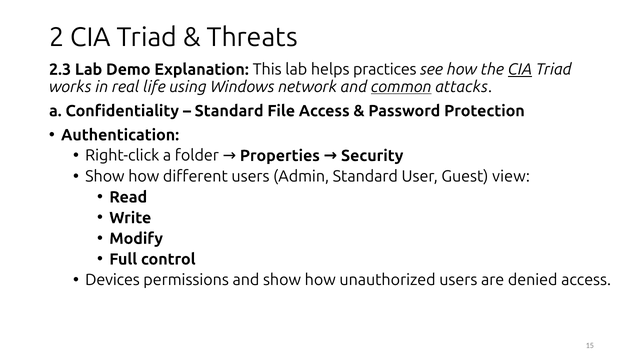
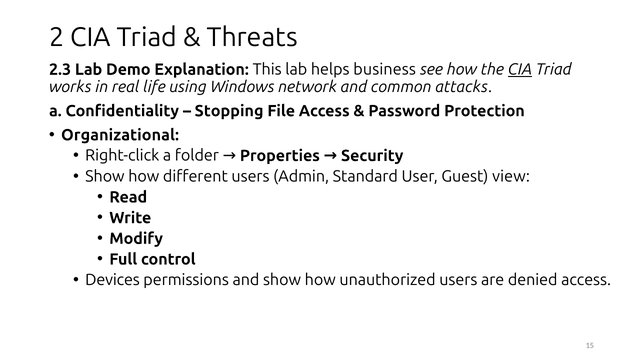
practices: practices -> business (385, 69)
common underline: present -> none (401, 87)
Standard: Standard -> Stopping (229, 111)
Authentication: Authentication -> Organizational (120, 135)
